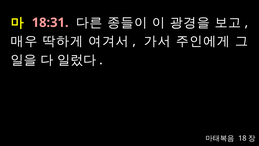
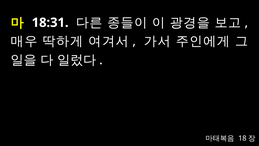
18:31 colour: pink -> white (50, 23)
